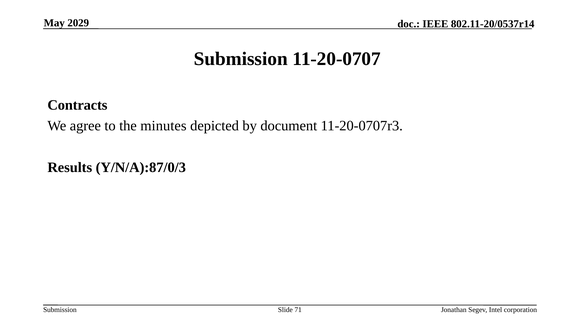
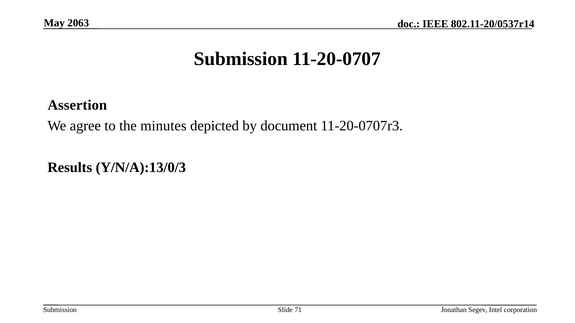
2029: 2029 -> 2063 (78, 23)
Contracts: Contracts -> Assertion (77, 105)
Y/N/A):87/0/3: Y/N/A):87/0/3 -> Y/N/A):13/0/3 (141, 168)
